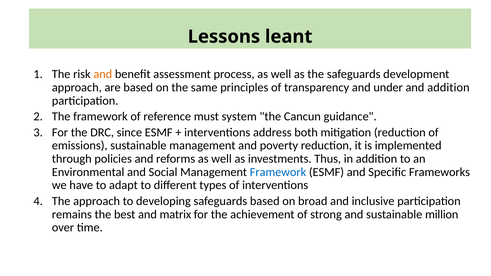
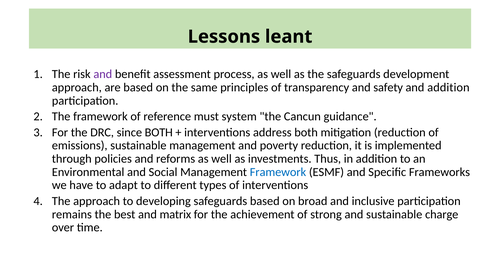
and colour: orange -> purple (103, 74)
under: under -> safety (388, 88)
since ESMF: ESMF -> BOTH (159, 132)
million: million -> charge (442, 214)
